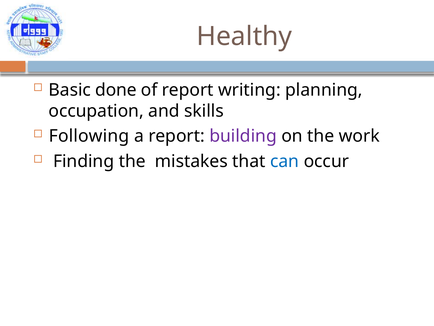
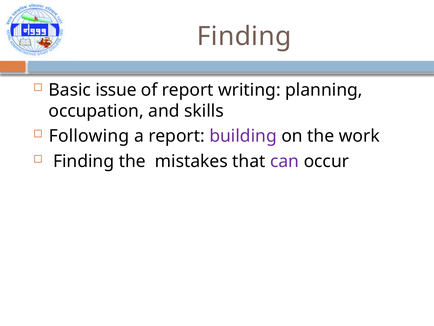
Healthy: Healthy -> Finding (244, 36)
done: done -> issue (116, 90)
can colour: blue -> purple (285, 161)
